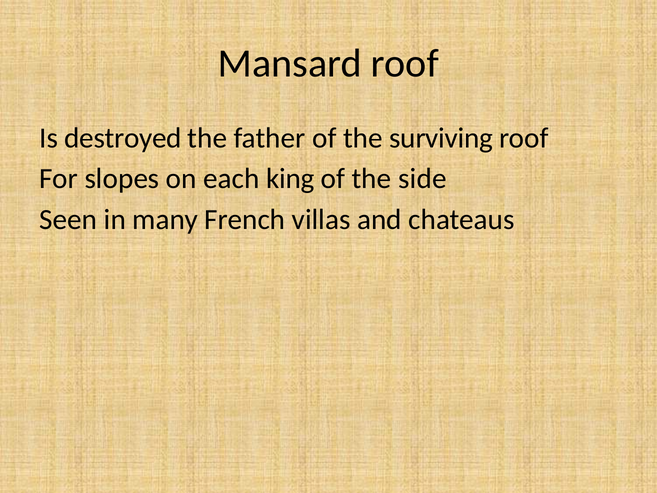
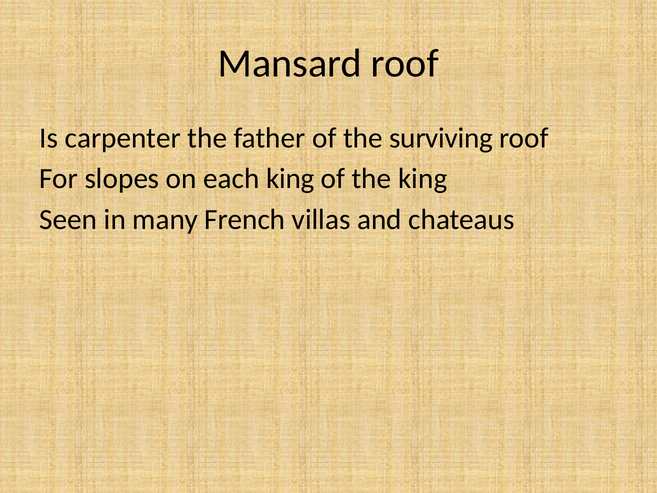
destroyed: destroyed -> carpenter (123, 138)
the side: side -> king (423, 179)
